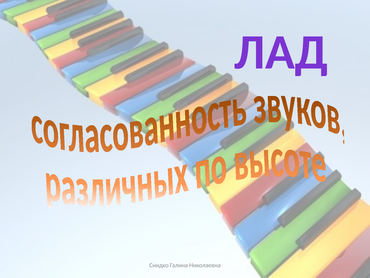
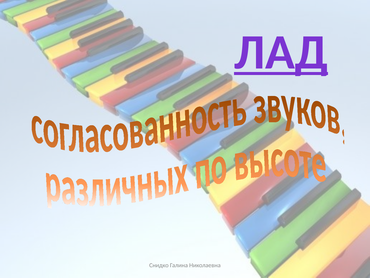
ЛАД underline: none -> present (281, 52)
